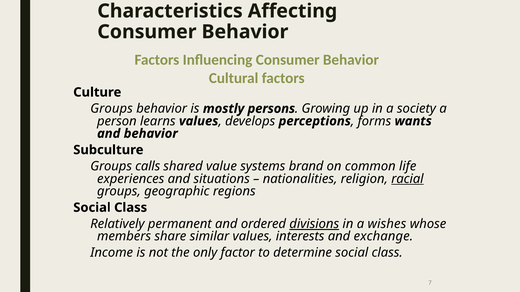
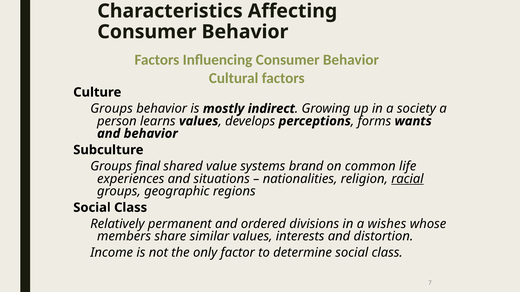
persons: persons -> indirect (271, 109)
calls: calls -> final (148, 167)
divisions underline: present -> none (314, 224)
exchange: exchange -> distortion (383, 237)
